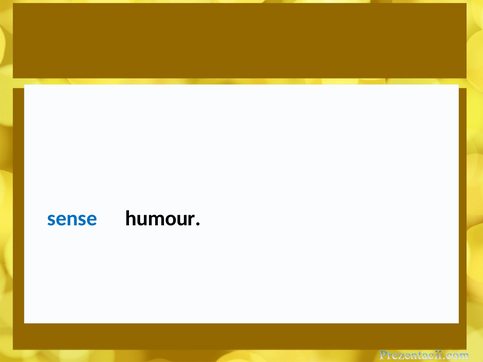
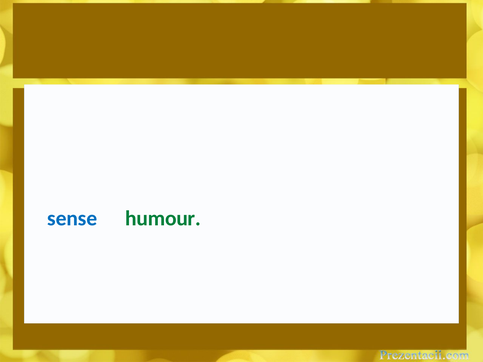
humour colour: black -> green (163, 218)
